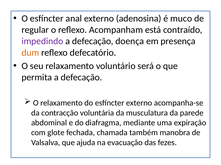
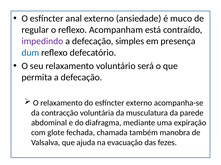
adenosina: adenosina -> ansiedade (139, 19)
doença: doença -> simples (130, 41)
dum colour: orange -> blue (30, 53)
